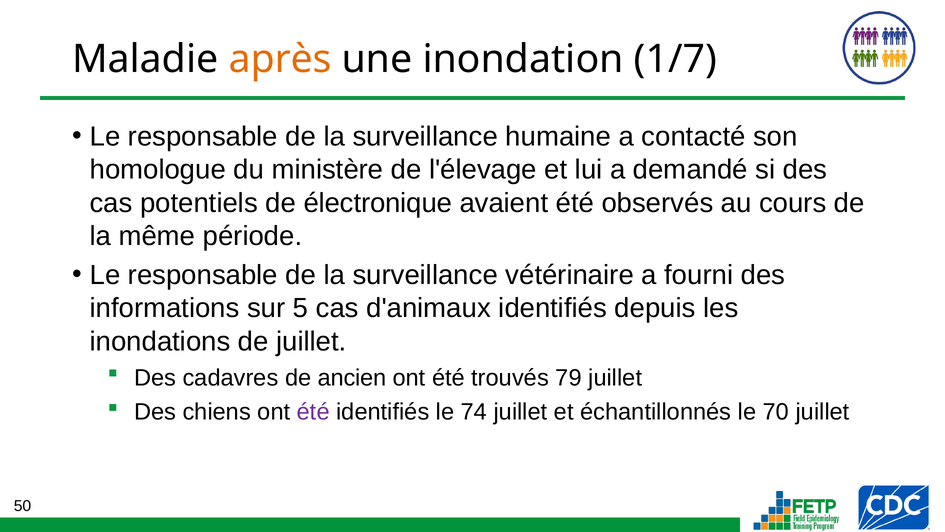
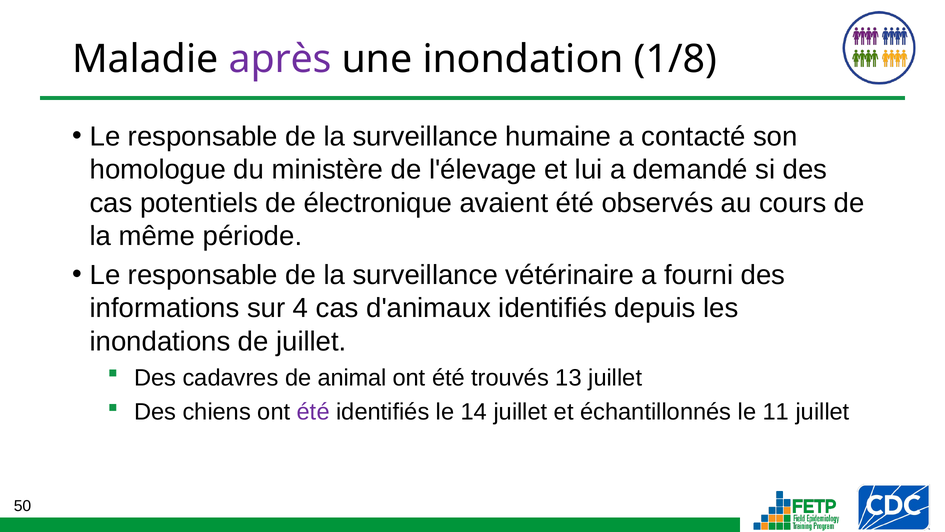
après colour: orange -> purple (280, 59)
1/7: 1/7 -> 1/8 (675, 59)
5: 5 -> 4 (301, 308)
ancien: ancien -> animal (352, 377)
79: 79 -> 13 (569, 377)
74: 74 -> 14 (474, 412)
70: 70 -> 11 (776, 412)
